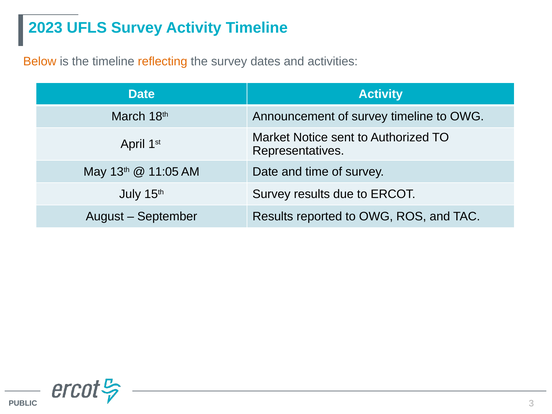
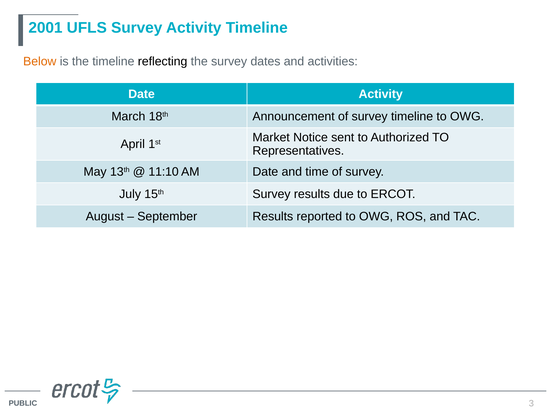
2023: 2023 -> 2001 (45, 28)
reflecting colour: orange -> black (163, 62)
11:05: 11:05 -> 11:10 (164, 172)
